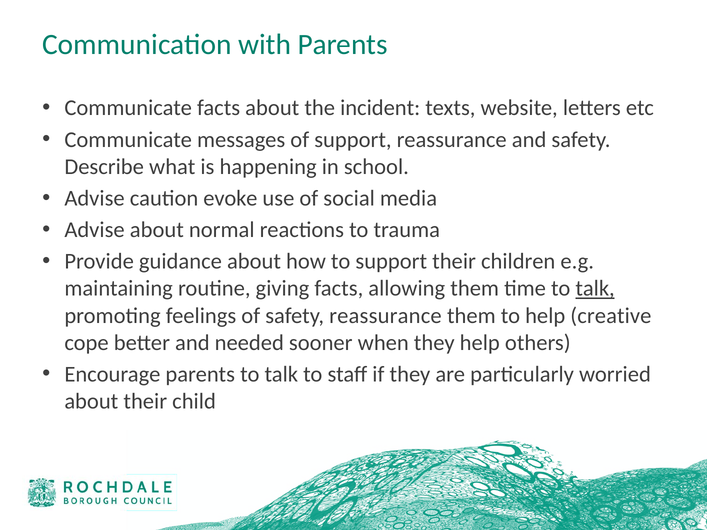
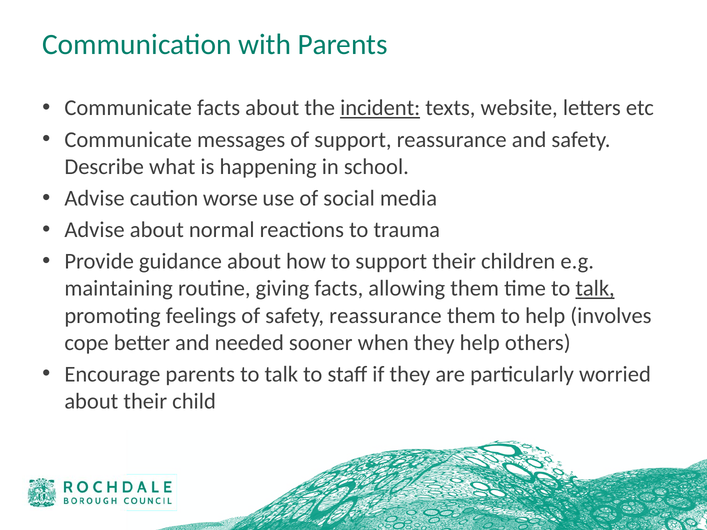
incident underline: none -> present (380, 108)
evoke: evoke -> worse (230, 198)
creative: creative -> involves (611, 316)
